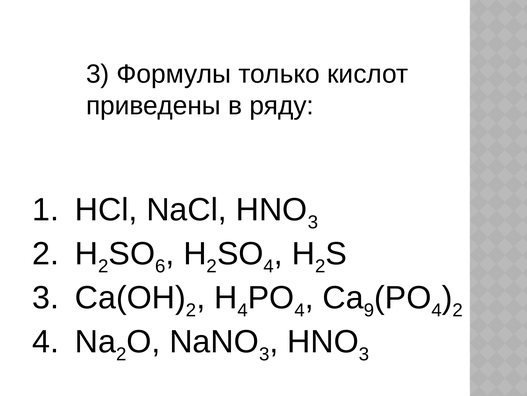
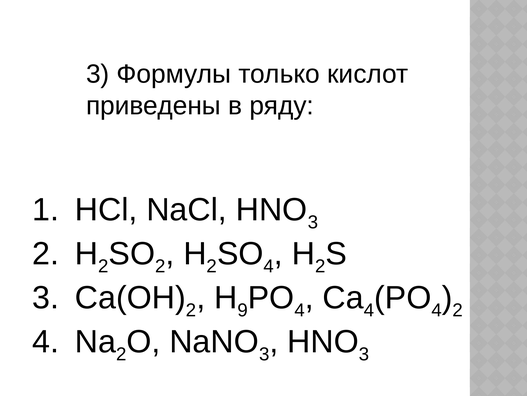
6: 6 -> 2 (160, 266)
4: 4 -> 9 (243, 310)
9: 9 -> 4 (369, 310)
